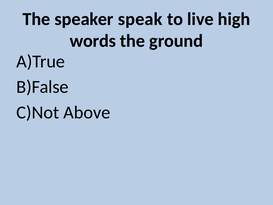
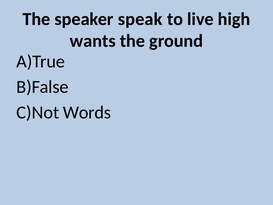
words: words -> wants (93, 41)
Above: Above -> Words (87, 112)
